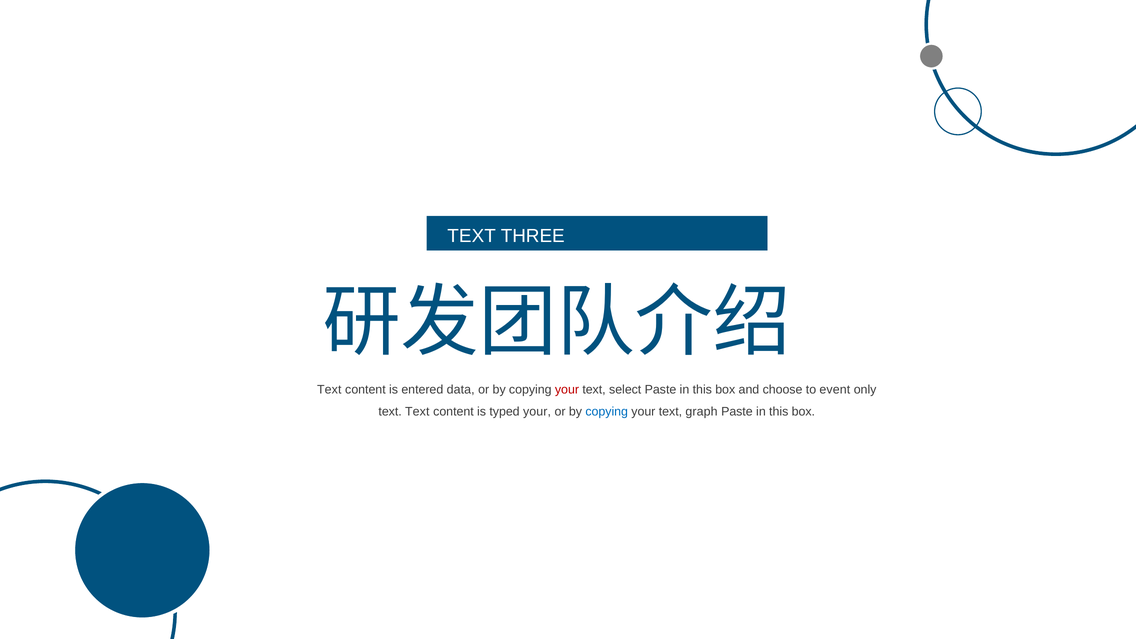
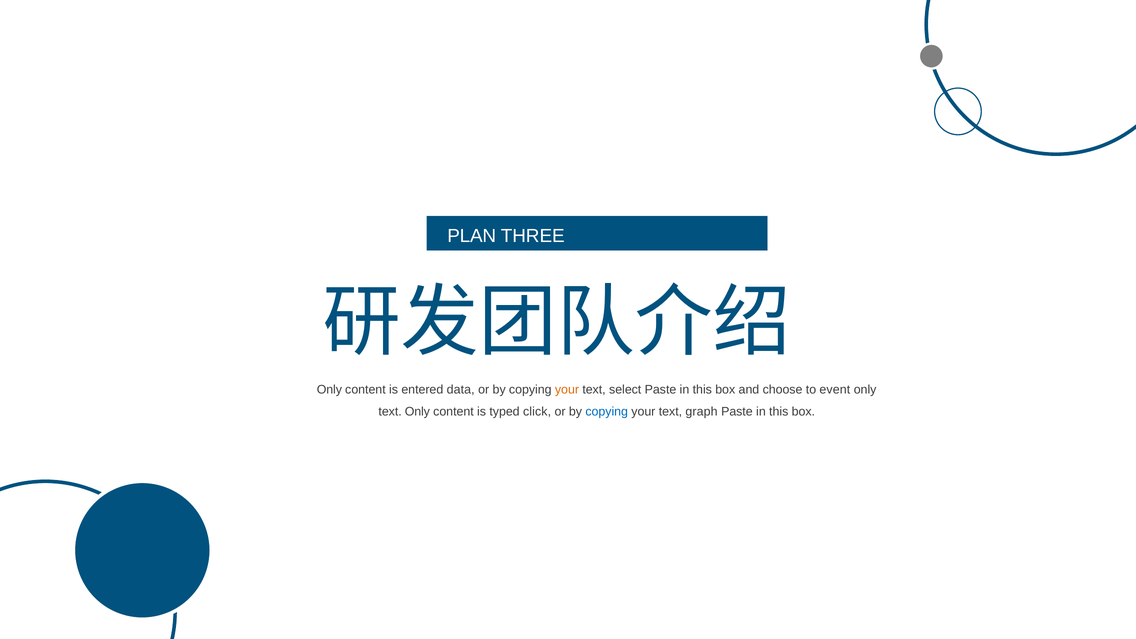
TEXT: TEXT -> PLAN (472, 236)
Text: Text -> Only (329, 390)
your colour: red -> orange (567, 390)
text Text: Text -> Only (417, 412)
typed your: your -> click (537, 412)
